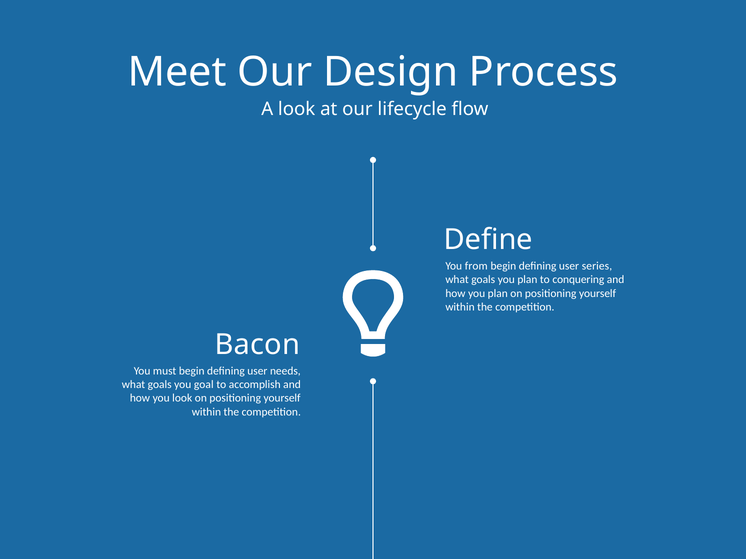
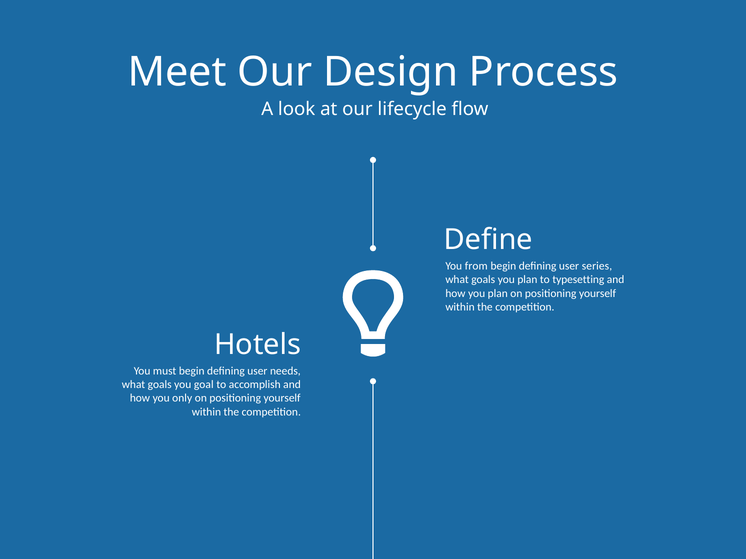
conquering: conquering -> typesetting (578, 280)
Bacon: Bacon -> Hotels (258, 345)
you look: look -> only (182, 399)
